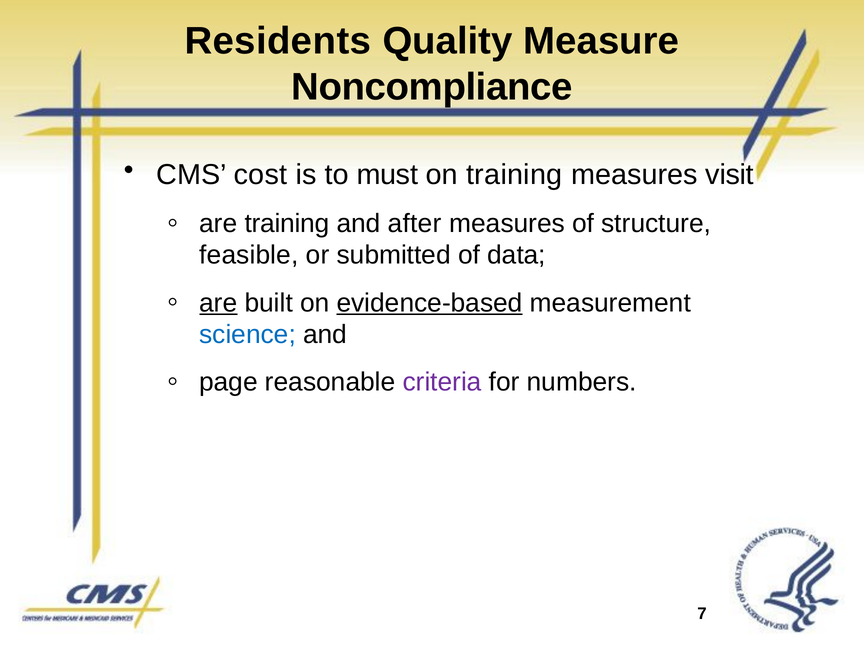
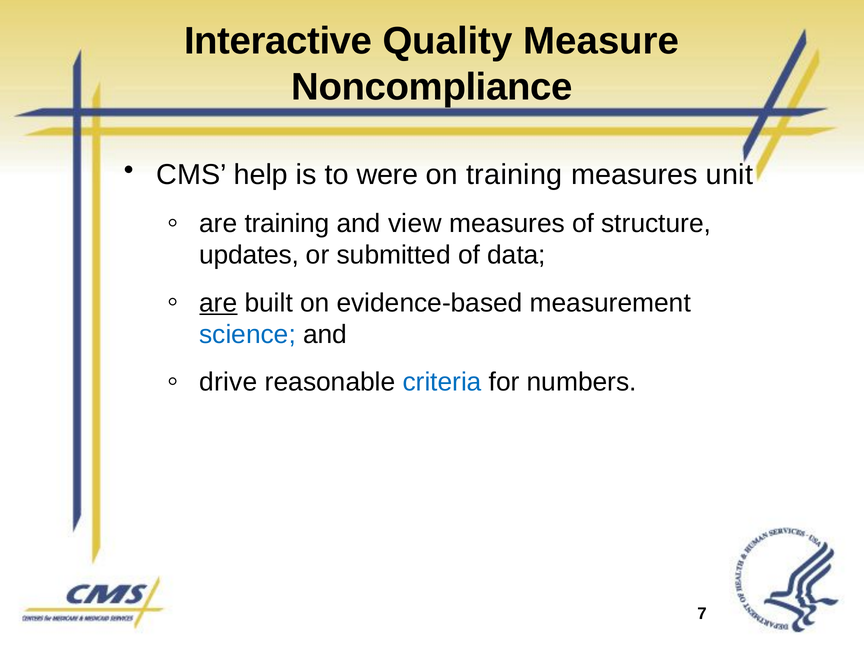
Residents: Residents -> Interactive (278, 41)
cost: cost -> help (261, 175)
must: must -> were (387, 175)
visit: visit -> unit (729, 175)
after: after -> view (415, 224)
feasible: feasible -> updates (249, 255)
evidence-based underline: present -> none (430, 303)
page: page -> drive (228, 382)
criteria colour: purple -> blue (442, 382)
